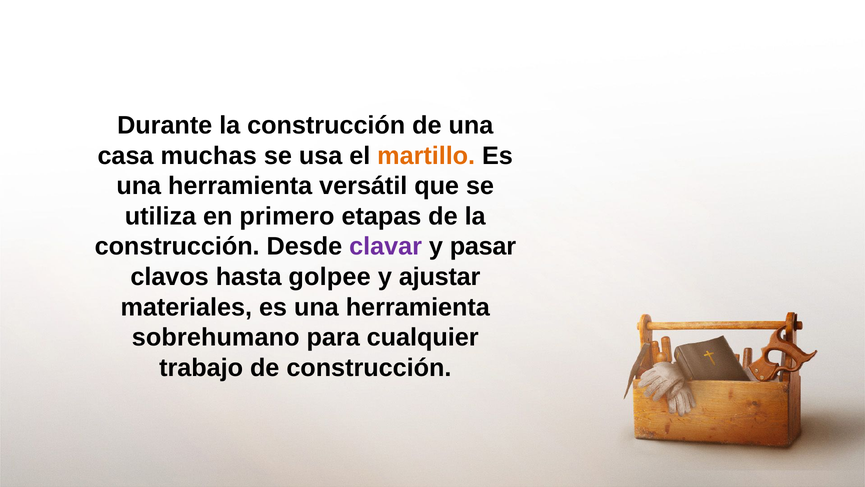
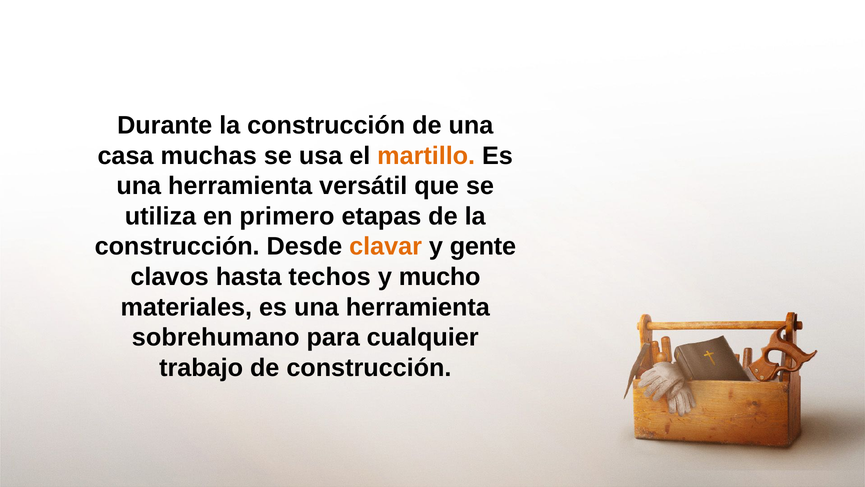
clavar colour: purple -> orange (386, 246)
pasar: pasar -> gente (483, 246)
golpee: golpee -> techos (330, 277)
ajustar: ajustar -> mucho (440, 277)
